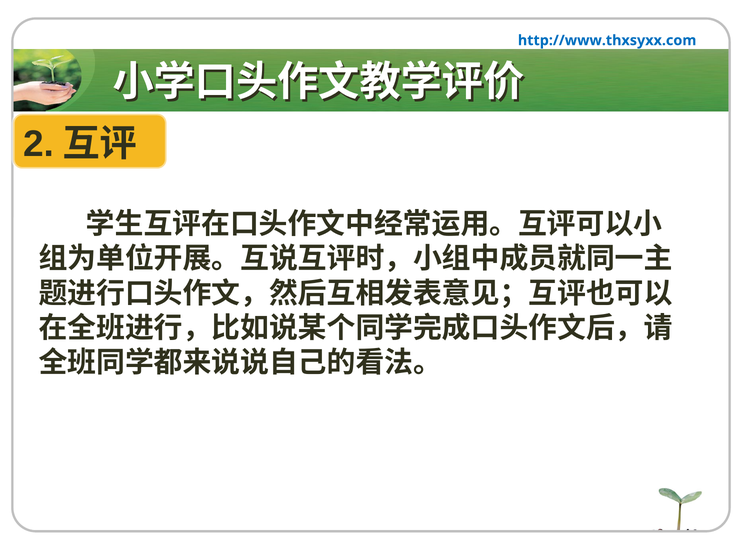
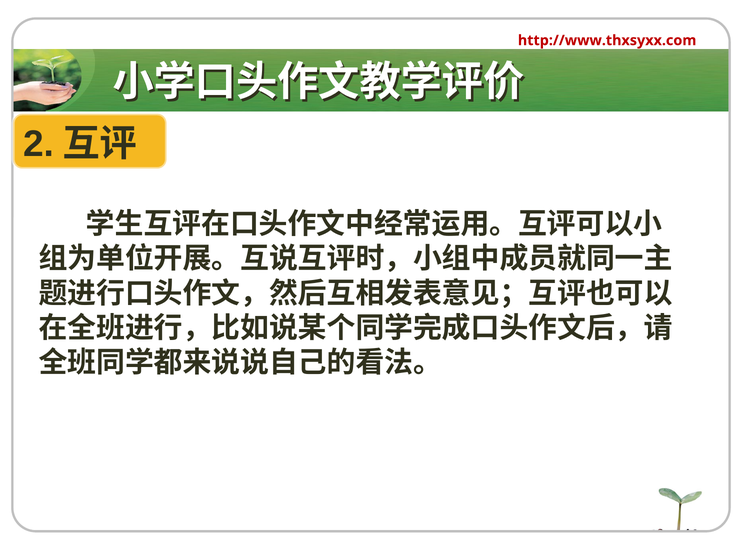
http://www.thxsyxx.com colour: blue -> red (607, 40)
